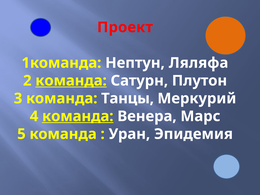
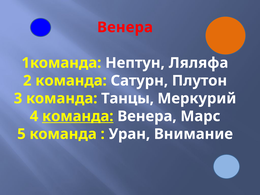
Проект: Проект -> Венера (125, 27)
команда underline: present -> none (71, 81)
Эпидемия: Эпидемия -> Внимание (193, 134)
